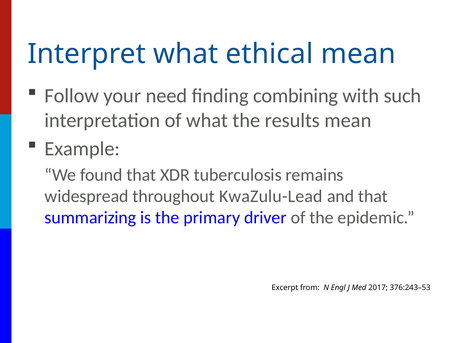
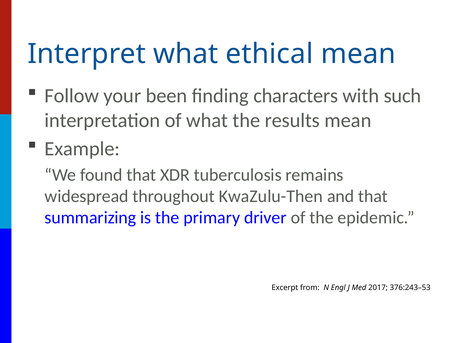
need: need -> been (166, 96)
combining: combining -> characters (296, 96)
KwaZulu-Lead: KwaZulu-Lead -> KwaZulu-Then (271, 197)
